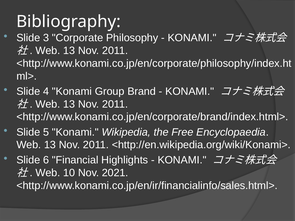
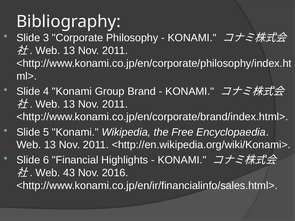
10: 10 -> 43 (69, 173)
2021: 2021 -> 2016 (115, 173)
